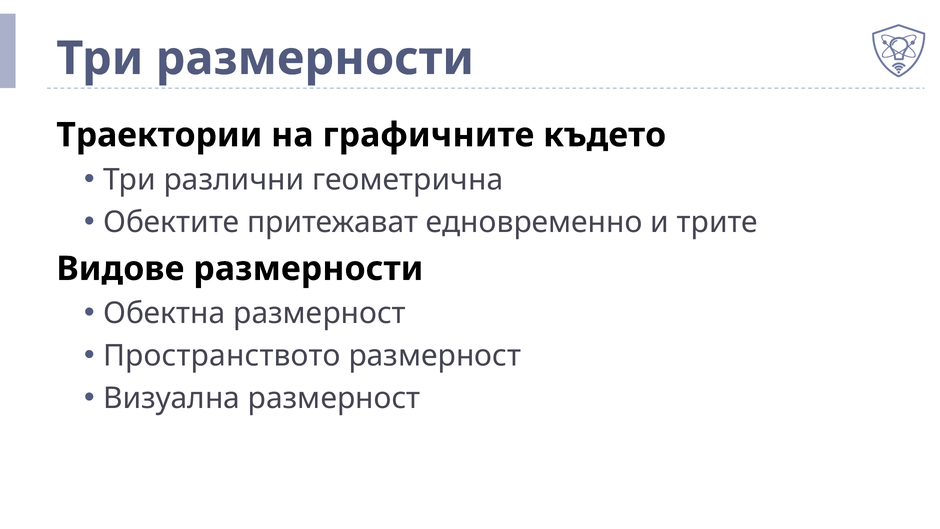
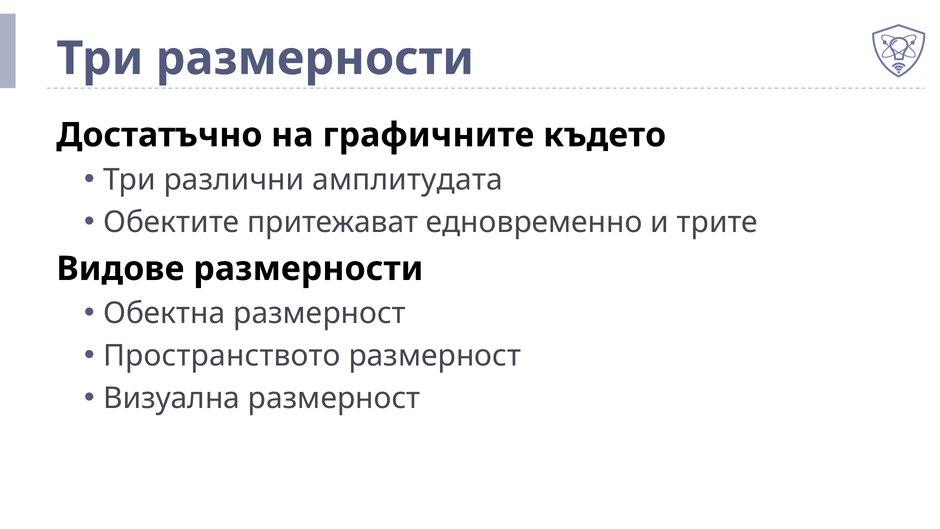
Траектории: Траектории -> Достатъчно (159, 135)
геометрична: геометрична -> амплитудата (408, 180)
